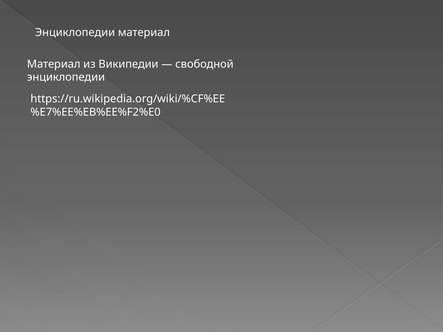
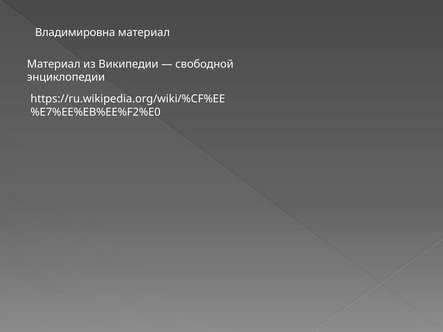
Энциклопедии: Энциклопедии -> Владимировна (75, 33)
